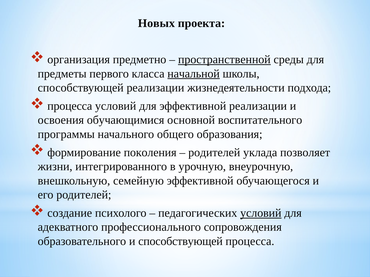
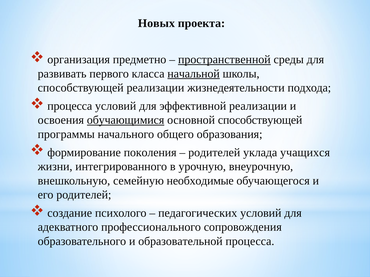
предметы: предметы -> развивать (62, 74)
обучающимися underline: none -> present (126, 120)
основной воспитательного: воспитательного -> способствующей (260, 120)
позволяет: позволяет -> учащихся (305, 153)
семейную эффективной: эффективной -> необходимые (200, 181)
условий underline: present -> none (261, 213)
и способствующей: способствующей -> образовательной (180, 242)
